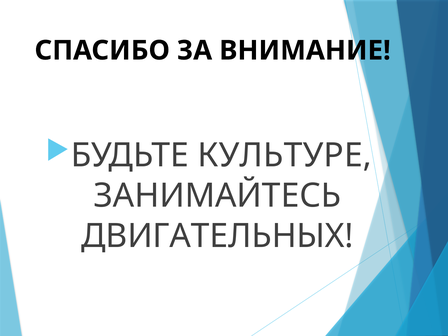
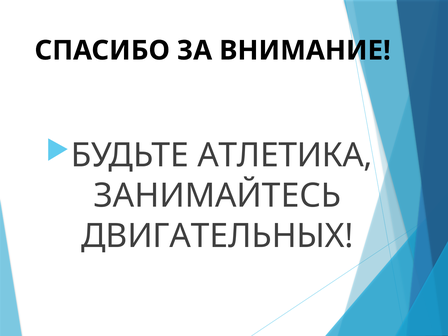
КУЛЬТУРЕ: КУЛЬТУРЕ -> АТЛЕТИКА (285, 155)
